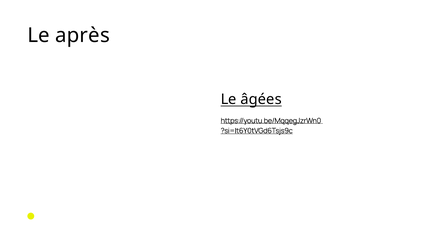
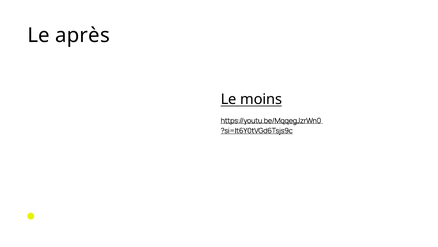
âgées: âgées -> moins (261, 99)
